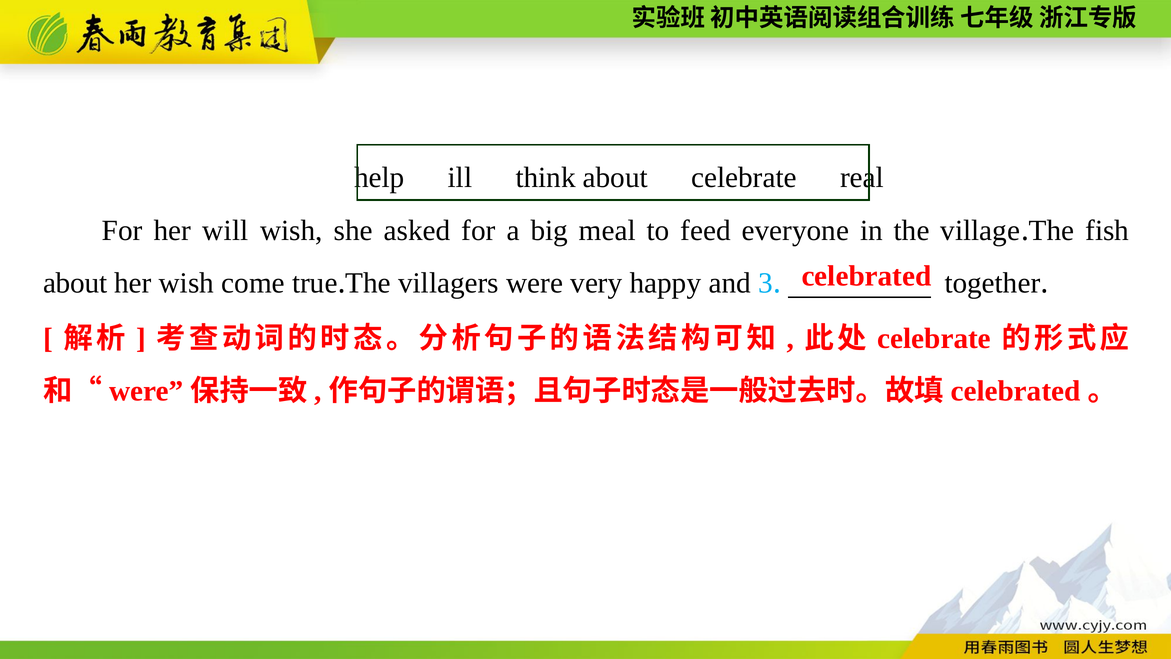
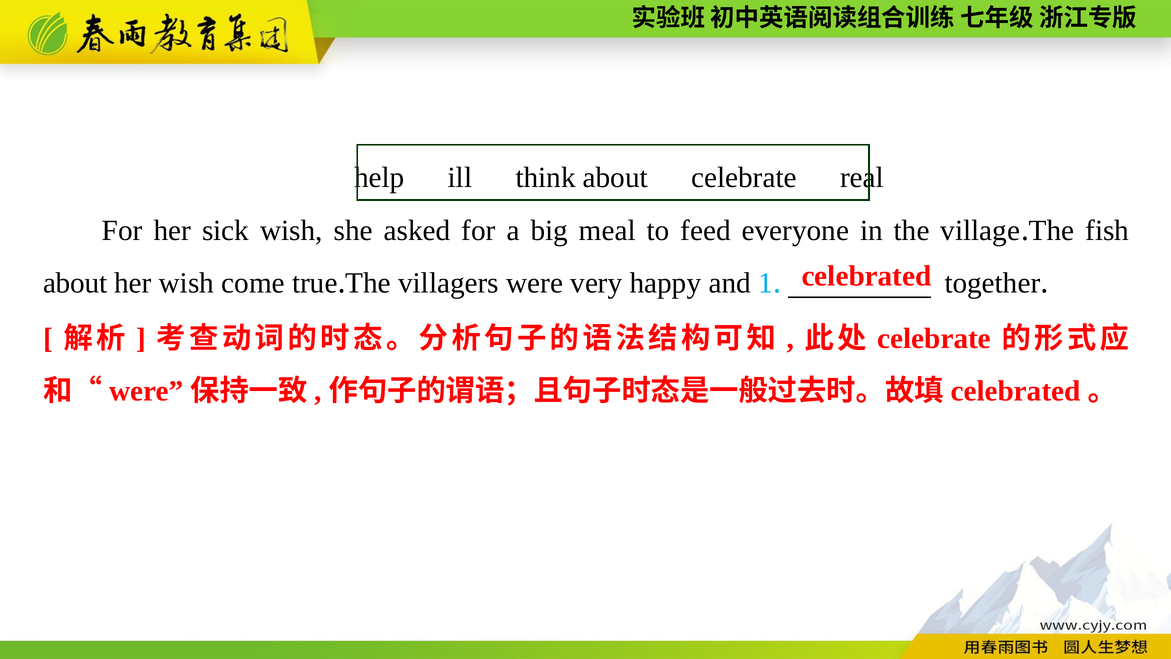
will: will -> sick (226, 230)
3: 3 -> 1 (766, 283)
